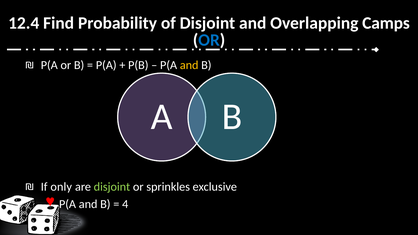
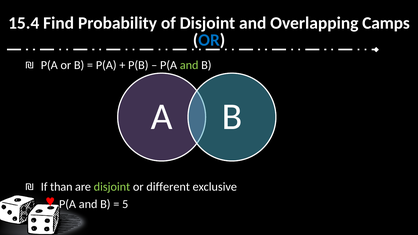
12.4: 12.4 -> 15.4 (24, 23)
and colour: yellow -> light green (189, 65)
only: only -> than (61, 187)
sprinkles: sprinkles -> different (168, 187)
4: 4 -> 5 (125, 204)
